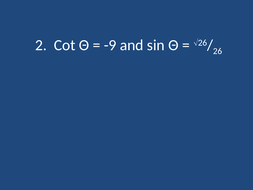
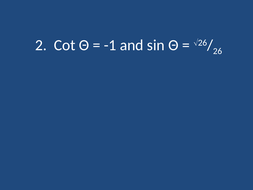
-9: -9 -> -1 (110, 45)
